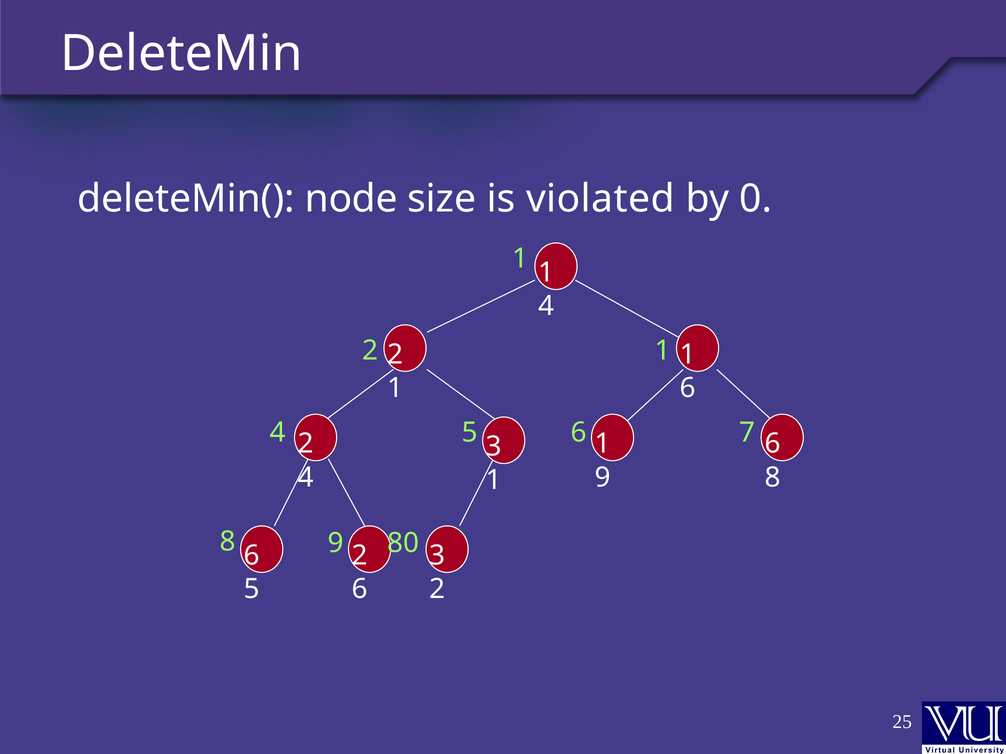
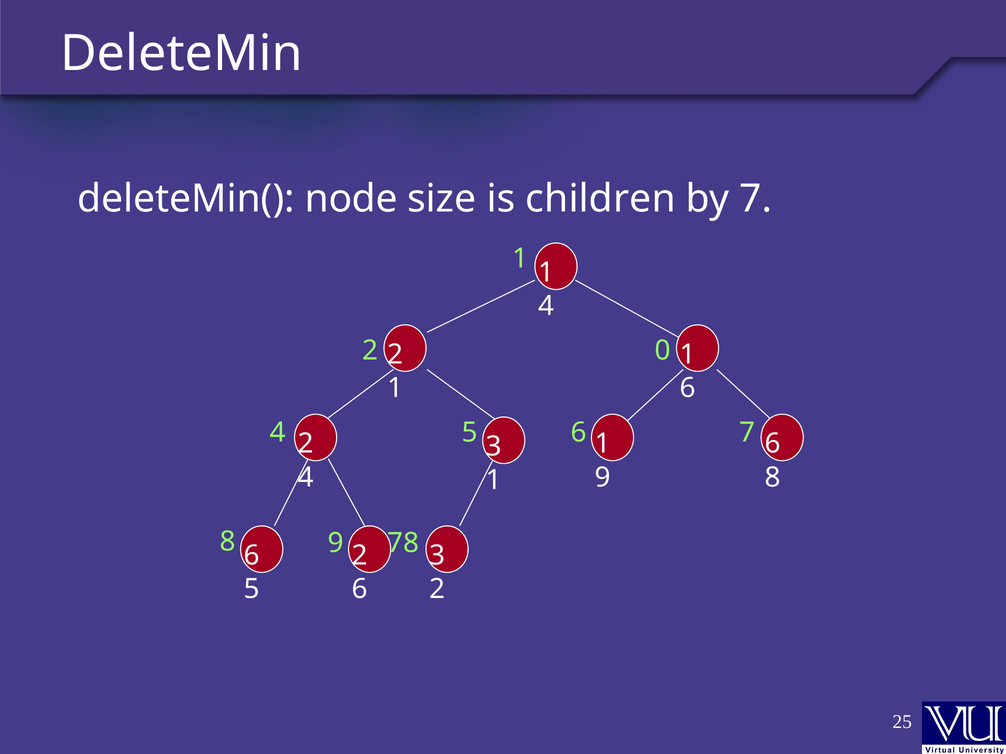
violated: violated -> children (601, 199)
by 0: 0 -> 7 (756, 199)
1: 1 -> 0 (663, 351)
80: 80 -> 78 (403, 544)
